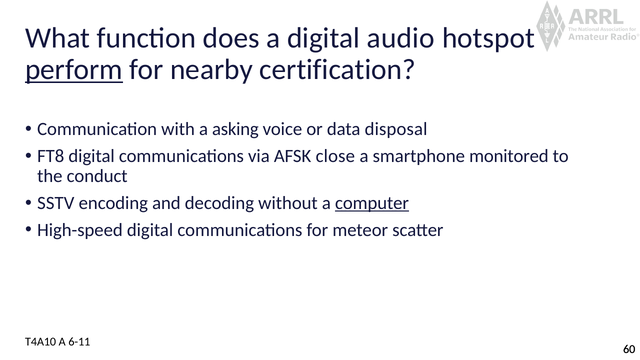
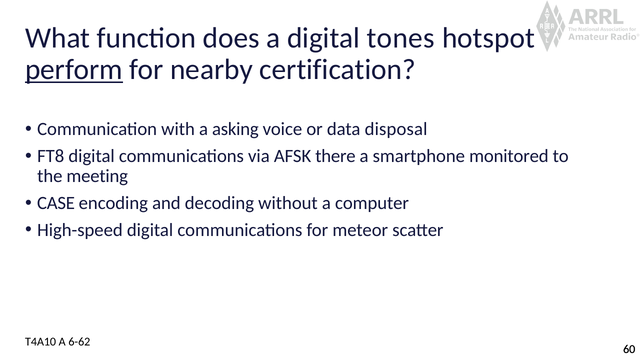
audio: audio -> tones (401, 38)
close: close -> there (335, 156)
conduct: conduct -> meeting (97, 176)
SSTV: SSTV -> CASE (56, 203)
computer underline: present -> none (372, 203)
6-11: 6-11 -> 6-62 (79, 342)
